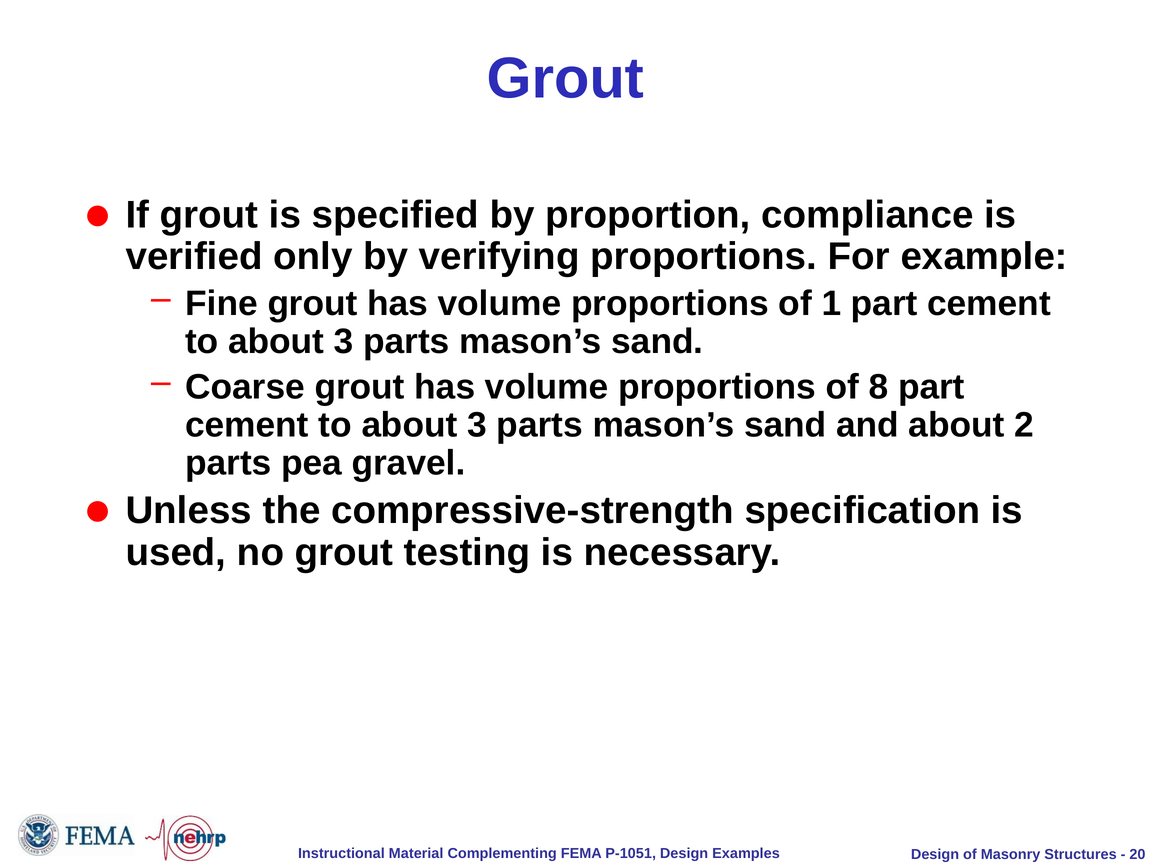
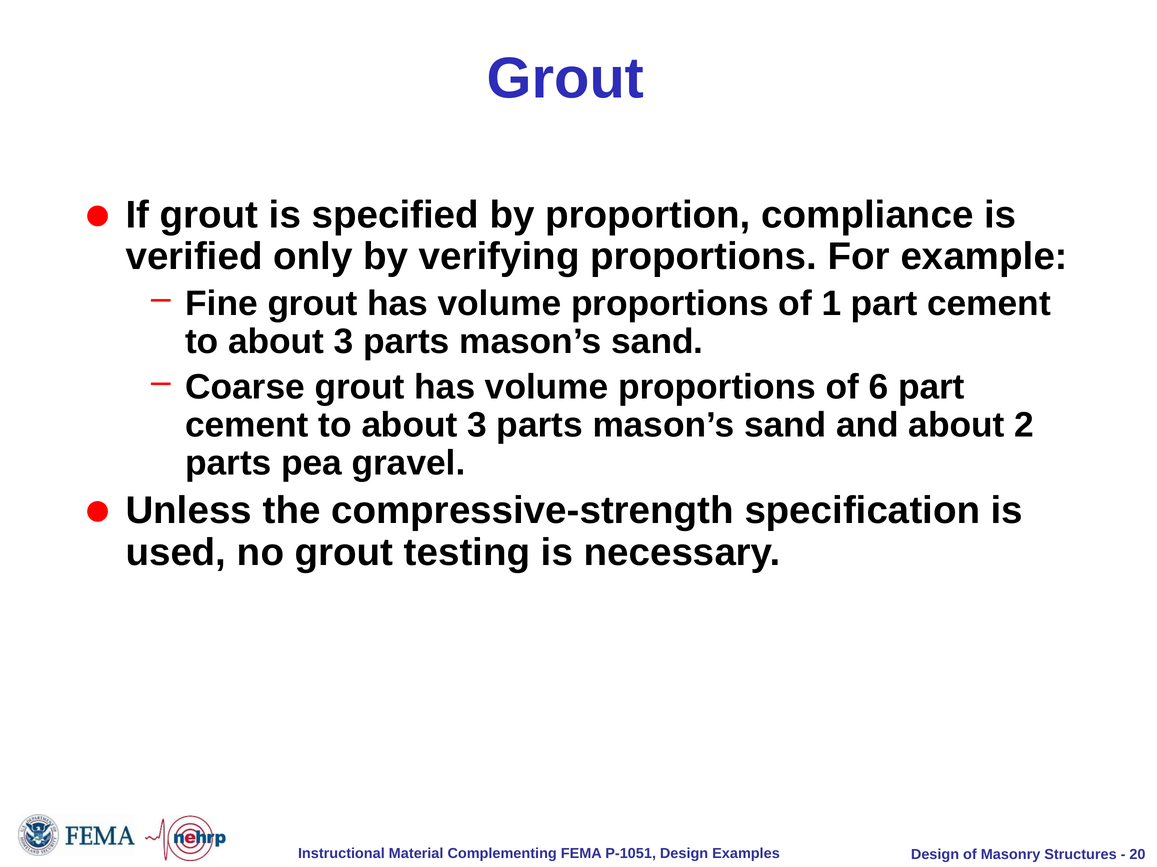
8: 8 -> 6 (879, 387)
